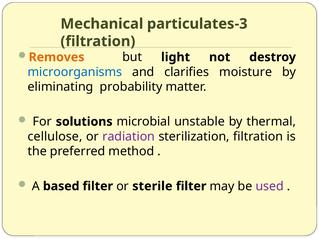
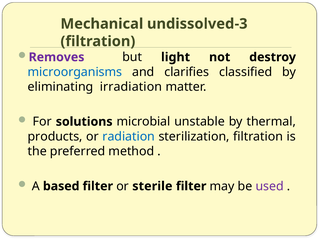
particulates: particulates -> undissolved (191, 24)
Removes colour: orange -> purple (57, 57)
moisture: moisture -> classified (246, 72)
probability: probability -> irradiation (131, 87)
cellulose: cellulose -> products (55, 137)
radiation colour: purple -> blue (129, 137)
